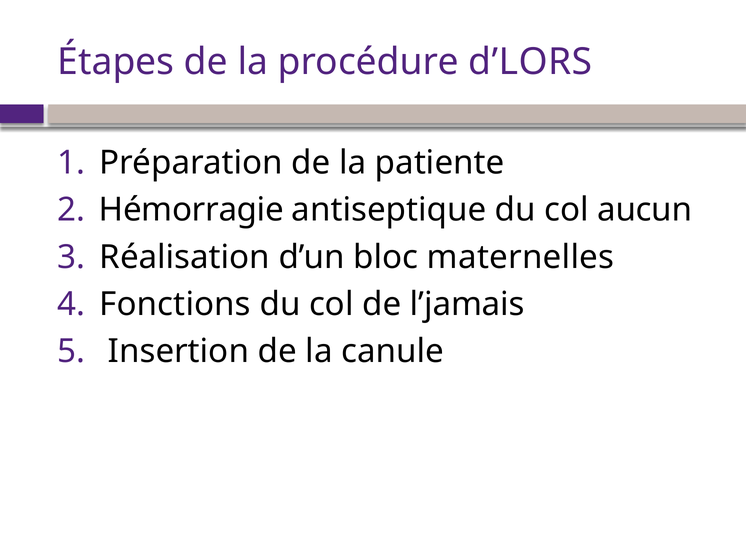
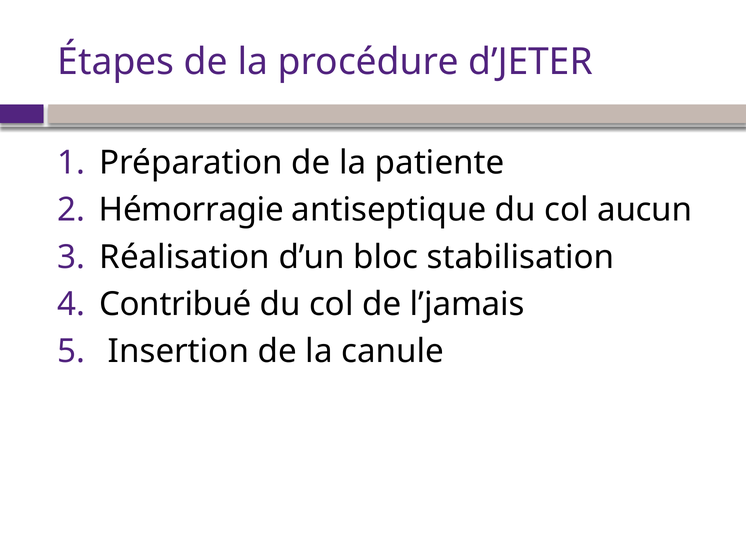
d’LORS: d’LORS -> d’JETER (531, 62)
maternelles: maternelles -> stabilisation (521, 257)
Fonctions: Fonctions -> Contribué (175, 304)
